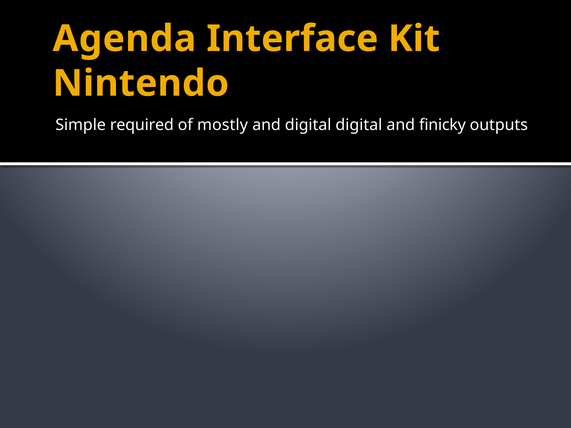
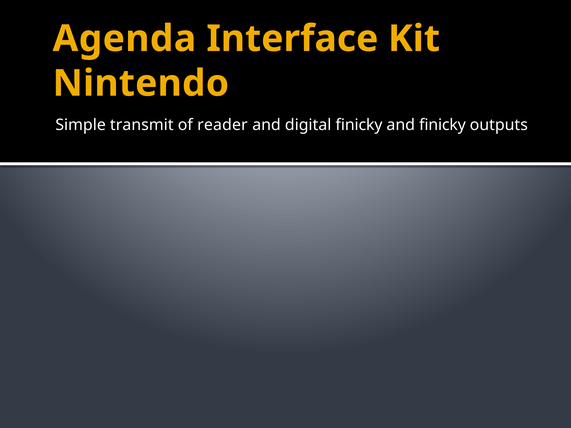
required: required -> transmit (142, 125)
mostly: mostly -> reader (222, 125)
digital digital: digital -> finicky (359, 125)
